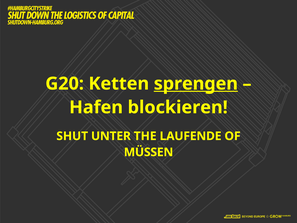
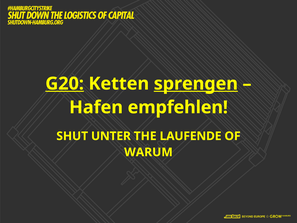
G20 underline: none -> present (65, 84)
blockieren: blockieren -> empfehlen (178, 107)
MÜSSEN: MÜSSEN -> WARUM (148, 152)
